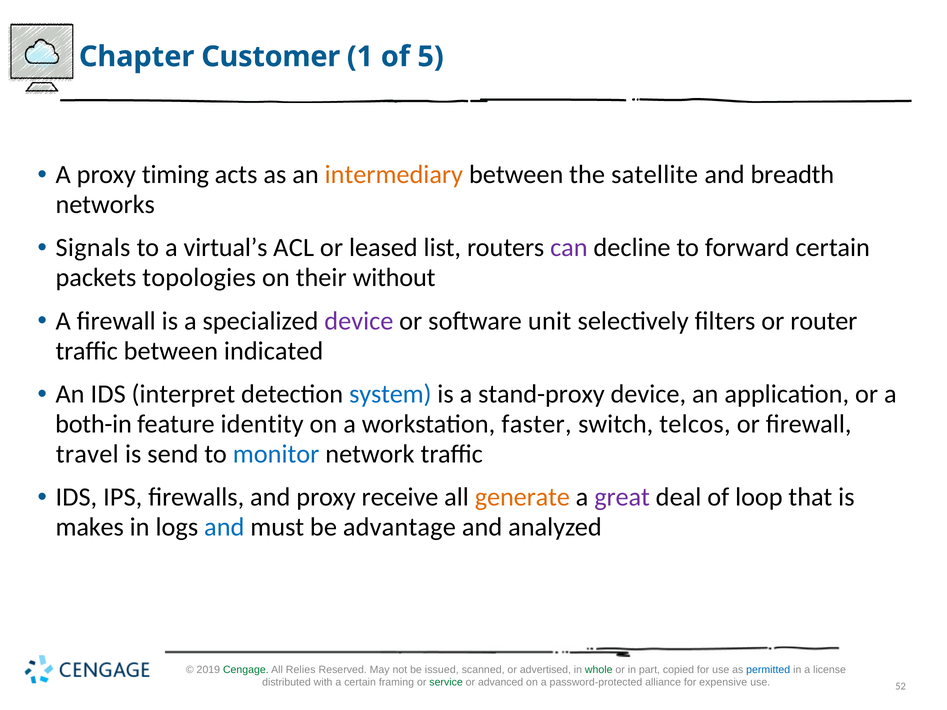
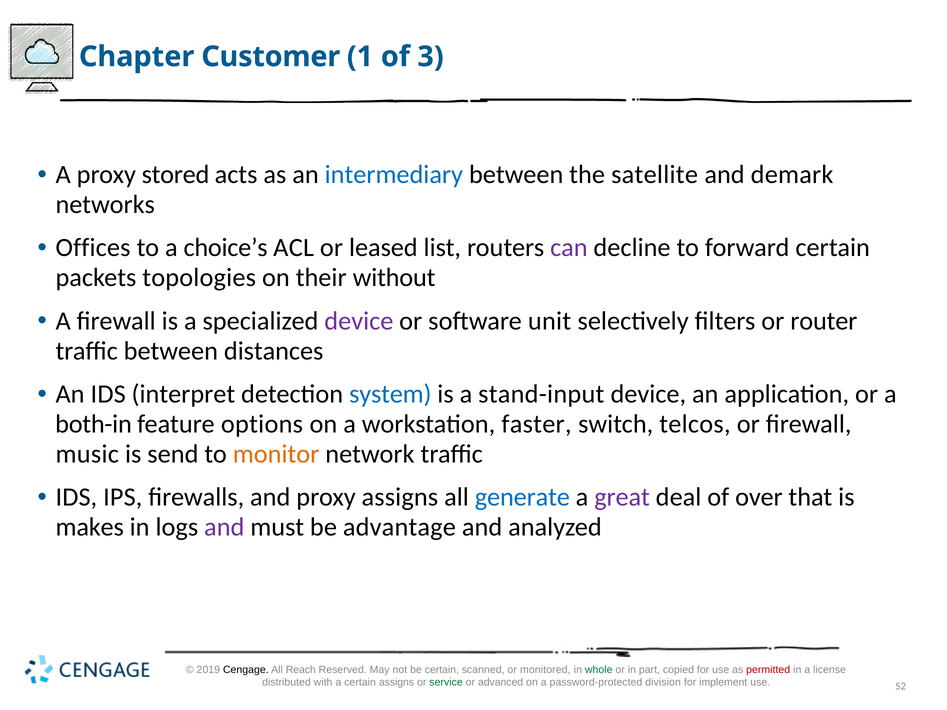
5: 5 -> 3 (431, 57)
timing: timing -> stored (175, 175)
intermediary colour: orange -> blue (394, 175)
breadth: breadth -> demark (792, 175)
Signals: Signals -> Offices (93, 248)
virtual’s: virtual’s -> choice’s (226, 248)
indicated: indicated -> distances (274, 351)
stand-proxy: stand-proxy -> stand-input (541, 394)
identity: identity -> options (262, 424)
travel: travel -> music (87, 454)
monitor colour: blue -> orange (276, 454)
proxy receive: receive -> assigns (400, 497)
generate colour: orange -> blue (522, 497)
loop: loop -> over (759, 497)
and colour: blue -> purple (224, 527)
Cengage colour: green -> black (246, 670)
Relies: Relies -> Reach (301, 670)
be issued: issued -> certain (442, 670)
advertised: advertised -> monitored (545, 670)
permitted colour: blue -> red (768, 670)
certain framing: framing -> assigns (397, 683)
alliance: alliance -> division (663, 683)
expensive: expensive -> implement (723, 683)
